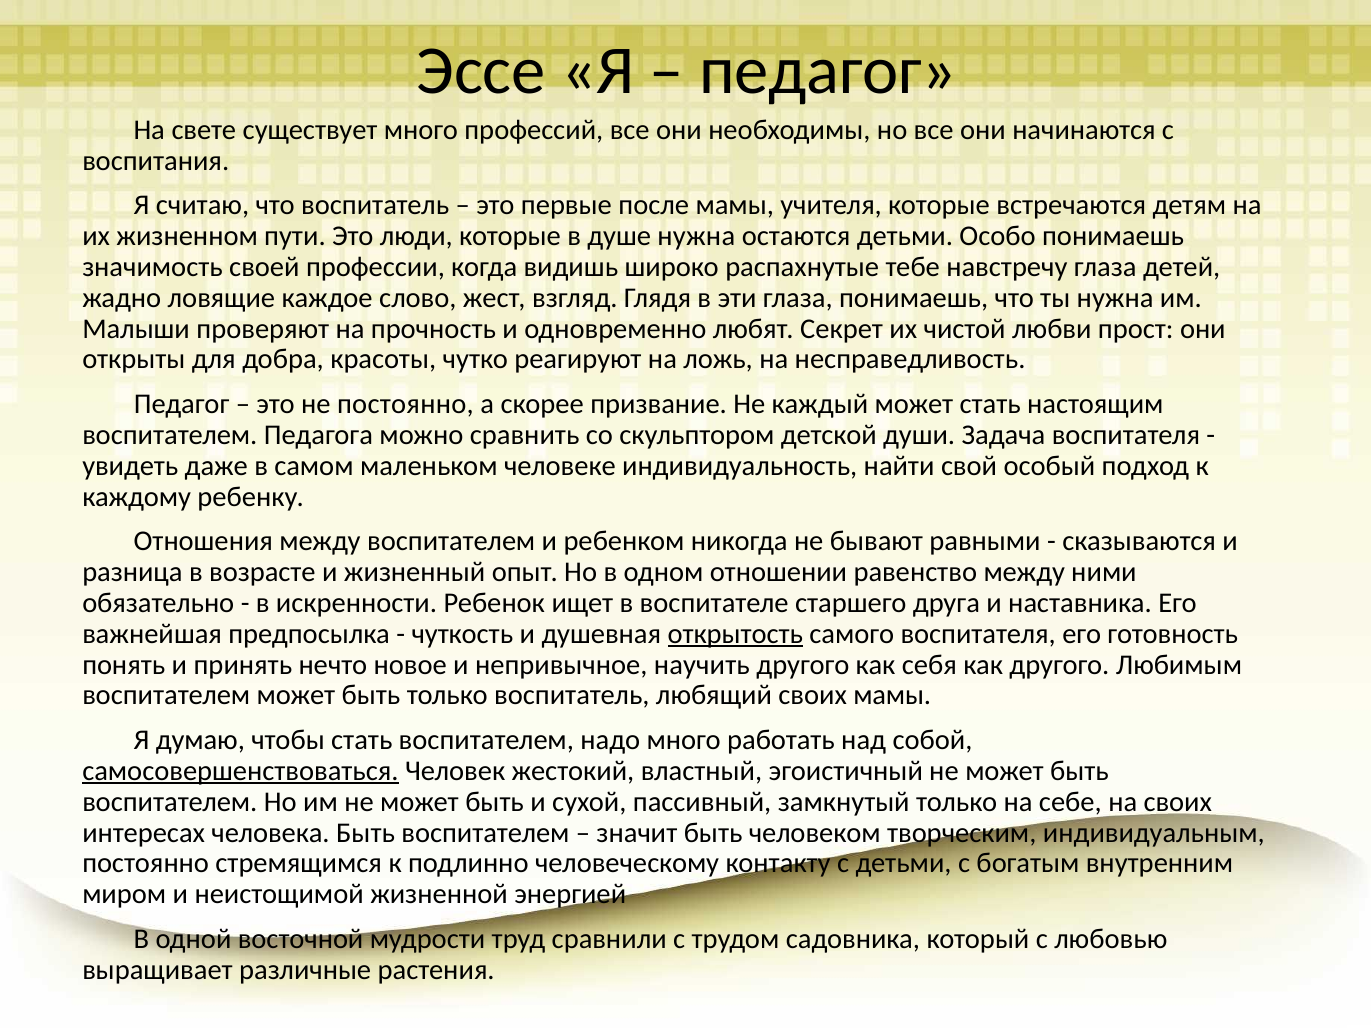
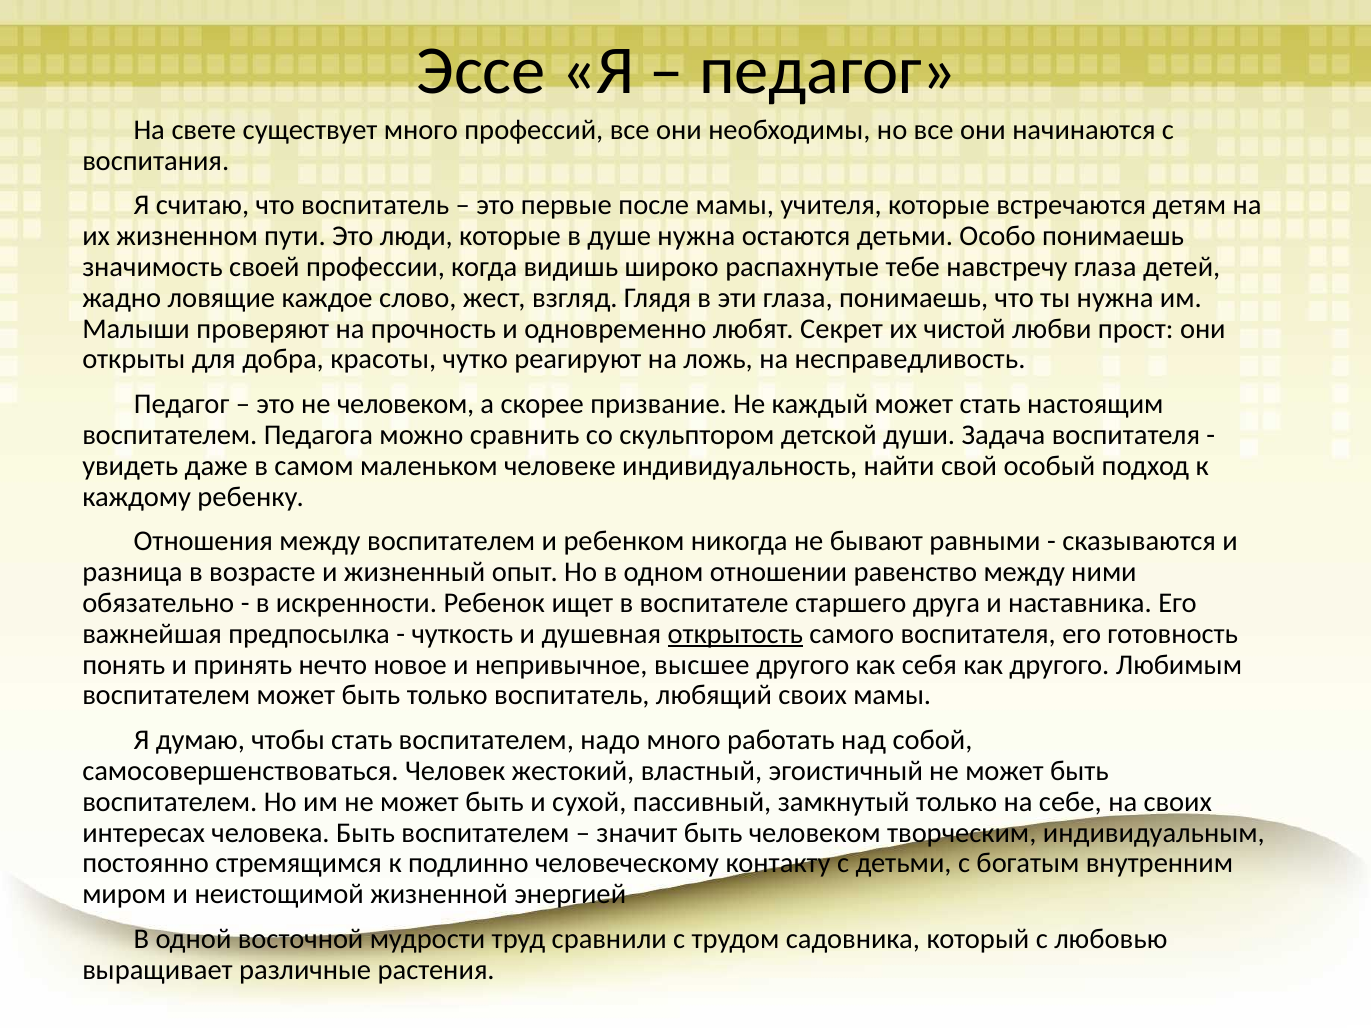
не постоянно: постоянно -> человеком (406, 404)
научить: научить -> высшее (702, 665)
самосовершенствоваться underline: present -> none (240, 771)
